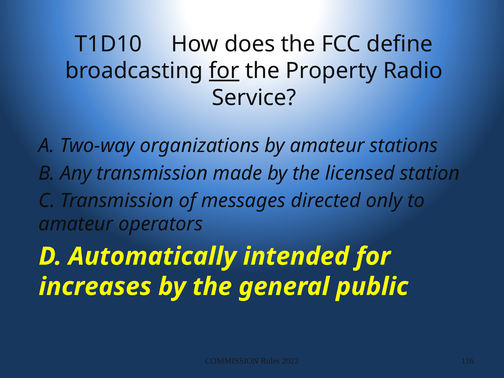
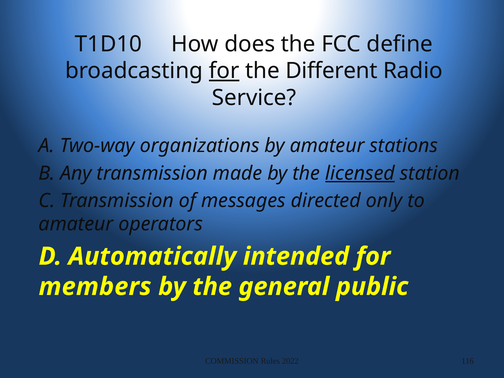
Property: Property -> Different (332, 71)
licensed underline: none -> present (360, 173)
increases: increases -> members (95, 287)
